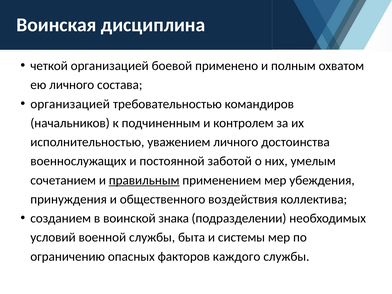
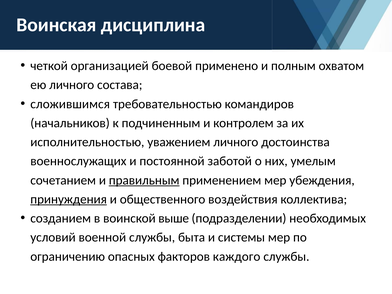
организацией: организацией -> сложившимся (70, 104)
принуждения underline: none -> present (69, 199)
знака: знака -> выше (174, 218)
